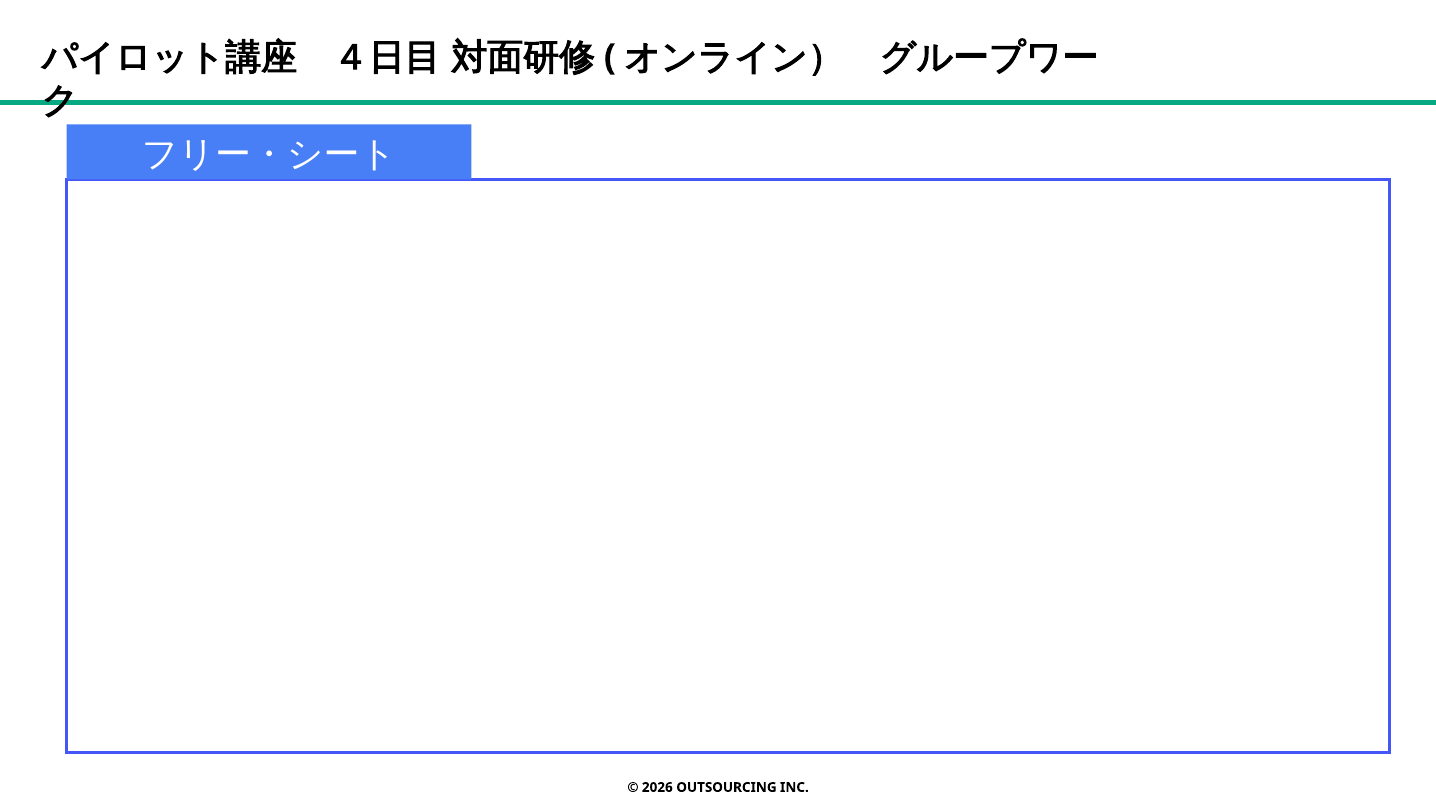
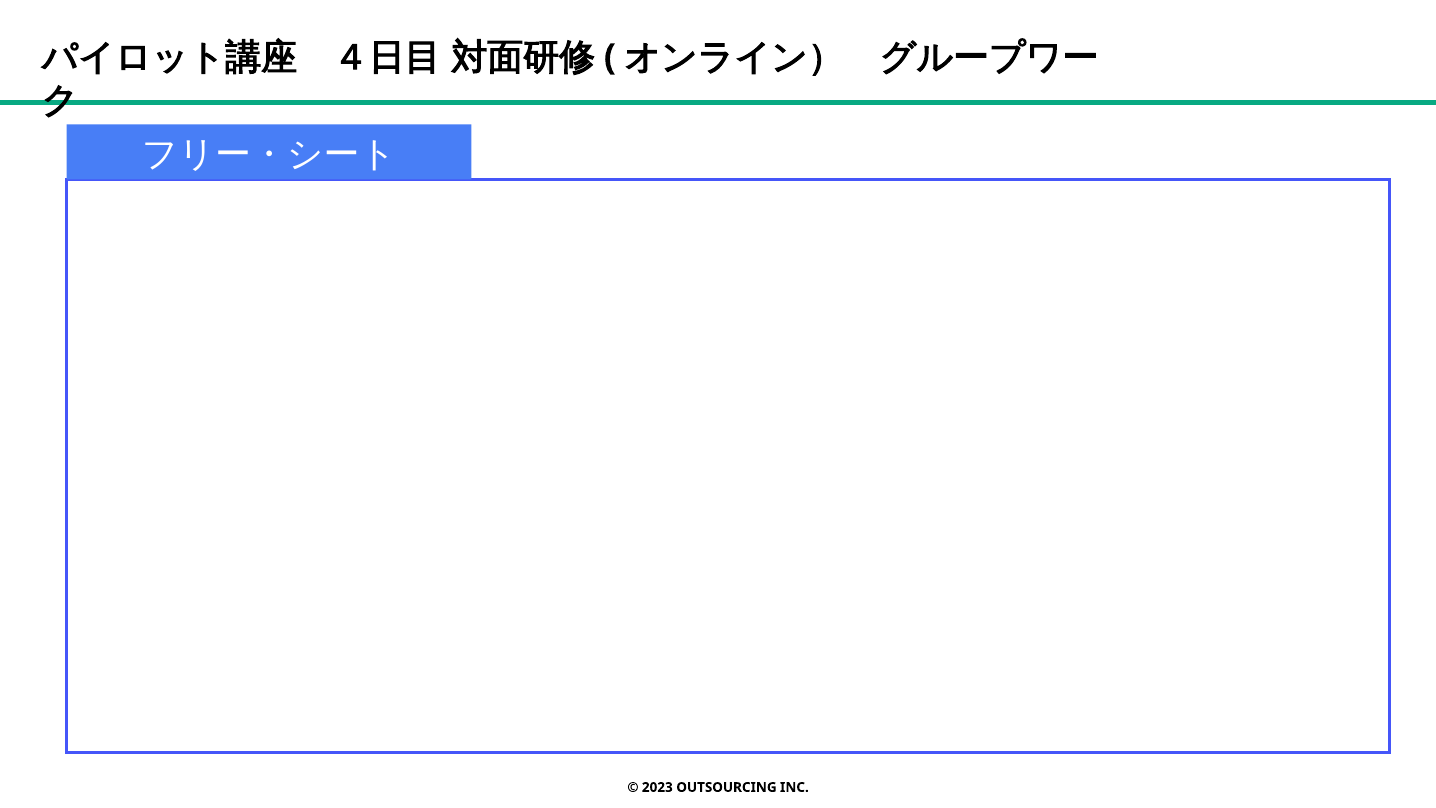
2026: 2026 -> 2023 (657, 787)
